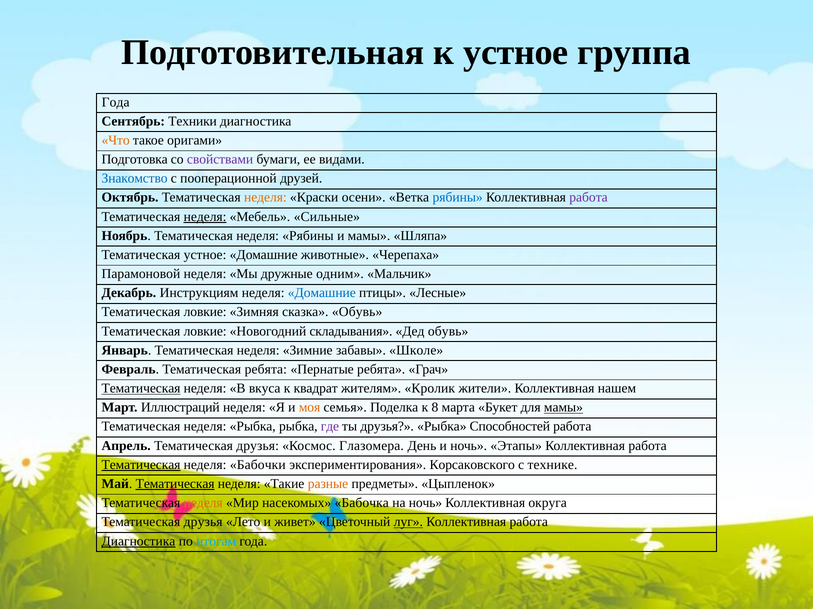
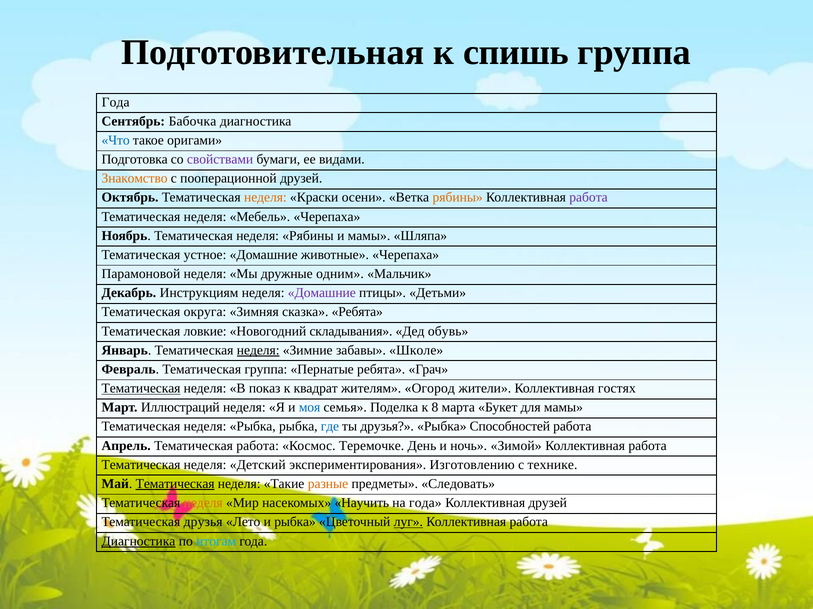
к устное: устное -> спишь (516, 53)
Техники: Техники -> Бабочка (192, 121)
Что colour: orange -> blue (116, 140)
Знакомство colour: blue -> orange (135, 179)
рябины colour: blue -> orange (458, 198)
неделя underline: present -> none (205, 217)
Мебель Сильные: Сильные -> Черепаха (327, 217)
Домашние colour: blue -> purple (322, 293)
Лесные: Лесные -> Детьми (438, 293)
ловкие: ловкие -> округа (205, 312)
сказка Обувь: Обувь -> Ребята (357, 312)
неделя underline: none -> present (258, 351)
Тематическая ребята: ребята -> группа (266, 370)
вкуса: вкуса -> показ (265, 389)
Кролик: Кролик -> Огород (430, 389)
нашем: нашем -> гостях (617, 389)
моя colour: orange -> blue (310, 408)
мамы underline: present -> none (563, 408)
где colour: purple -> blue (330, 427)
Апрель Тематическая друзья: друзья -> работа (258, 446)
Глазомера: Глазомера -> Теремочке (372, 446)
Этапы: Этапы -> Зимой (516, 446)
Тематическая underline: present -> none (141, 465)
Бабочки: Бабочки -> Детский (258, 465)
Корсаковского: Корсаковского -> Изготовлению (472, 465)
Цыпленок: Цыпленок -> Следовать (458, 484)
Бабочка: Бабочка -> Научить (362, 503)
на ночь: ночь -> года (425, 503)
Коллективная округа: округа -> друзей (548, 503)
и живет: живет -> рыбка (295, 523)
